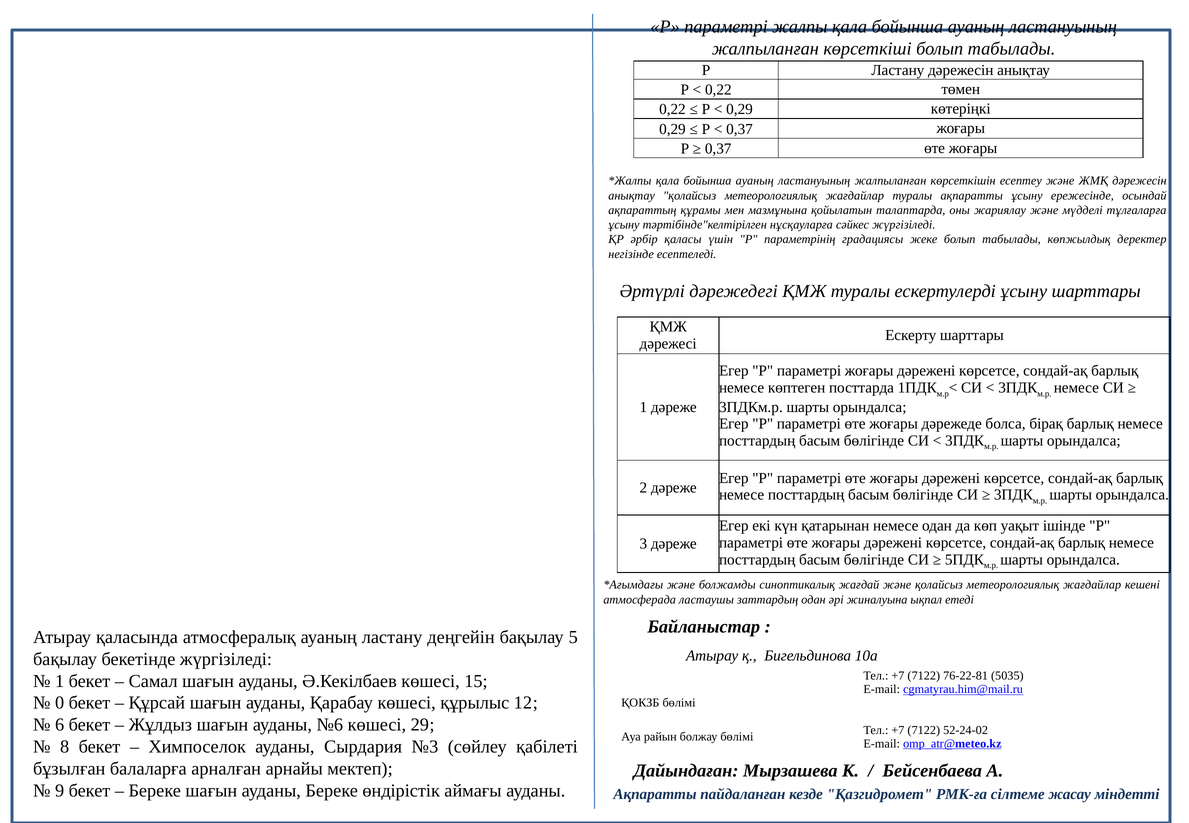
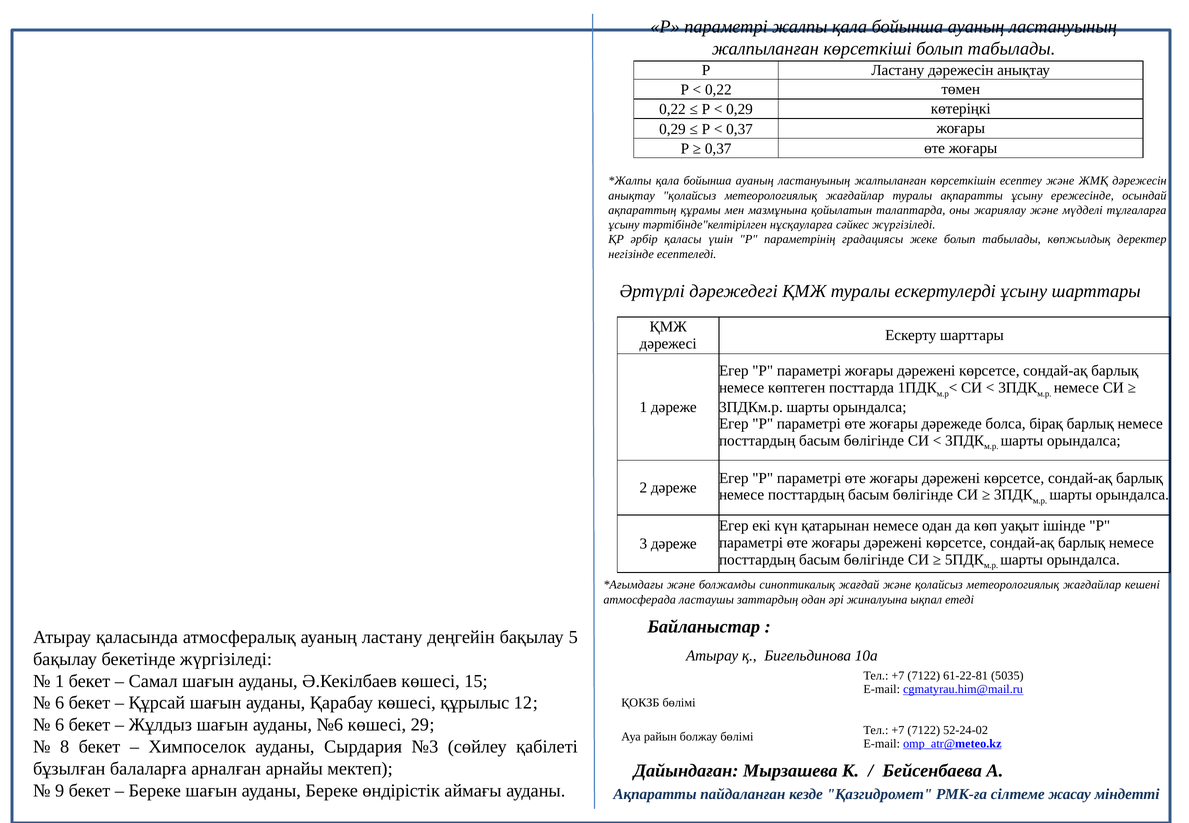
76-22-81: 76-22-81 -> 61-22-81 (966, 676)
0: 0 -> 6 (60, 703)
